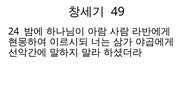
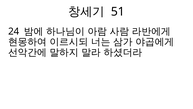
49: 49 -> 51 (118, 12)
